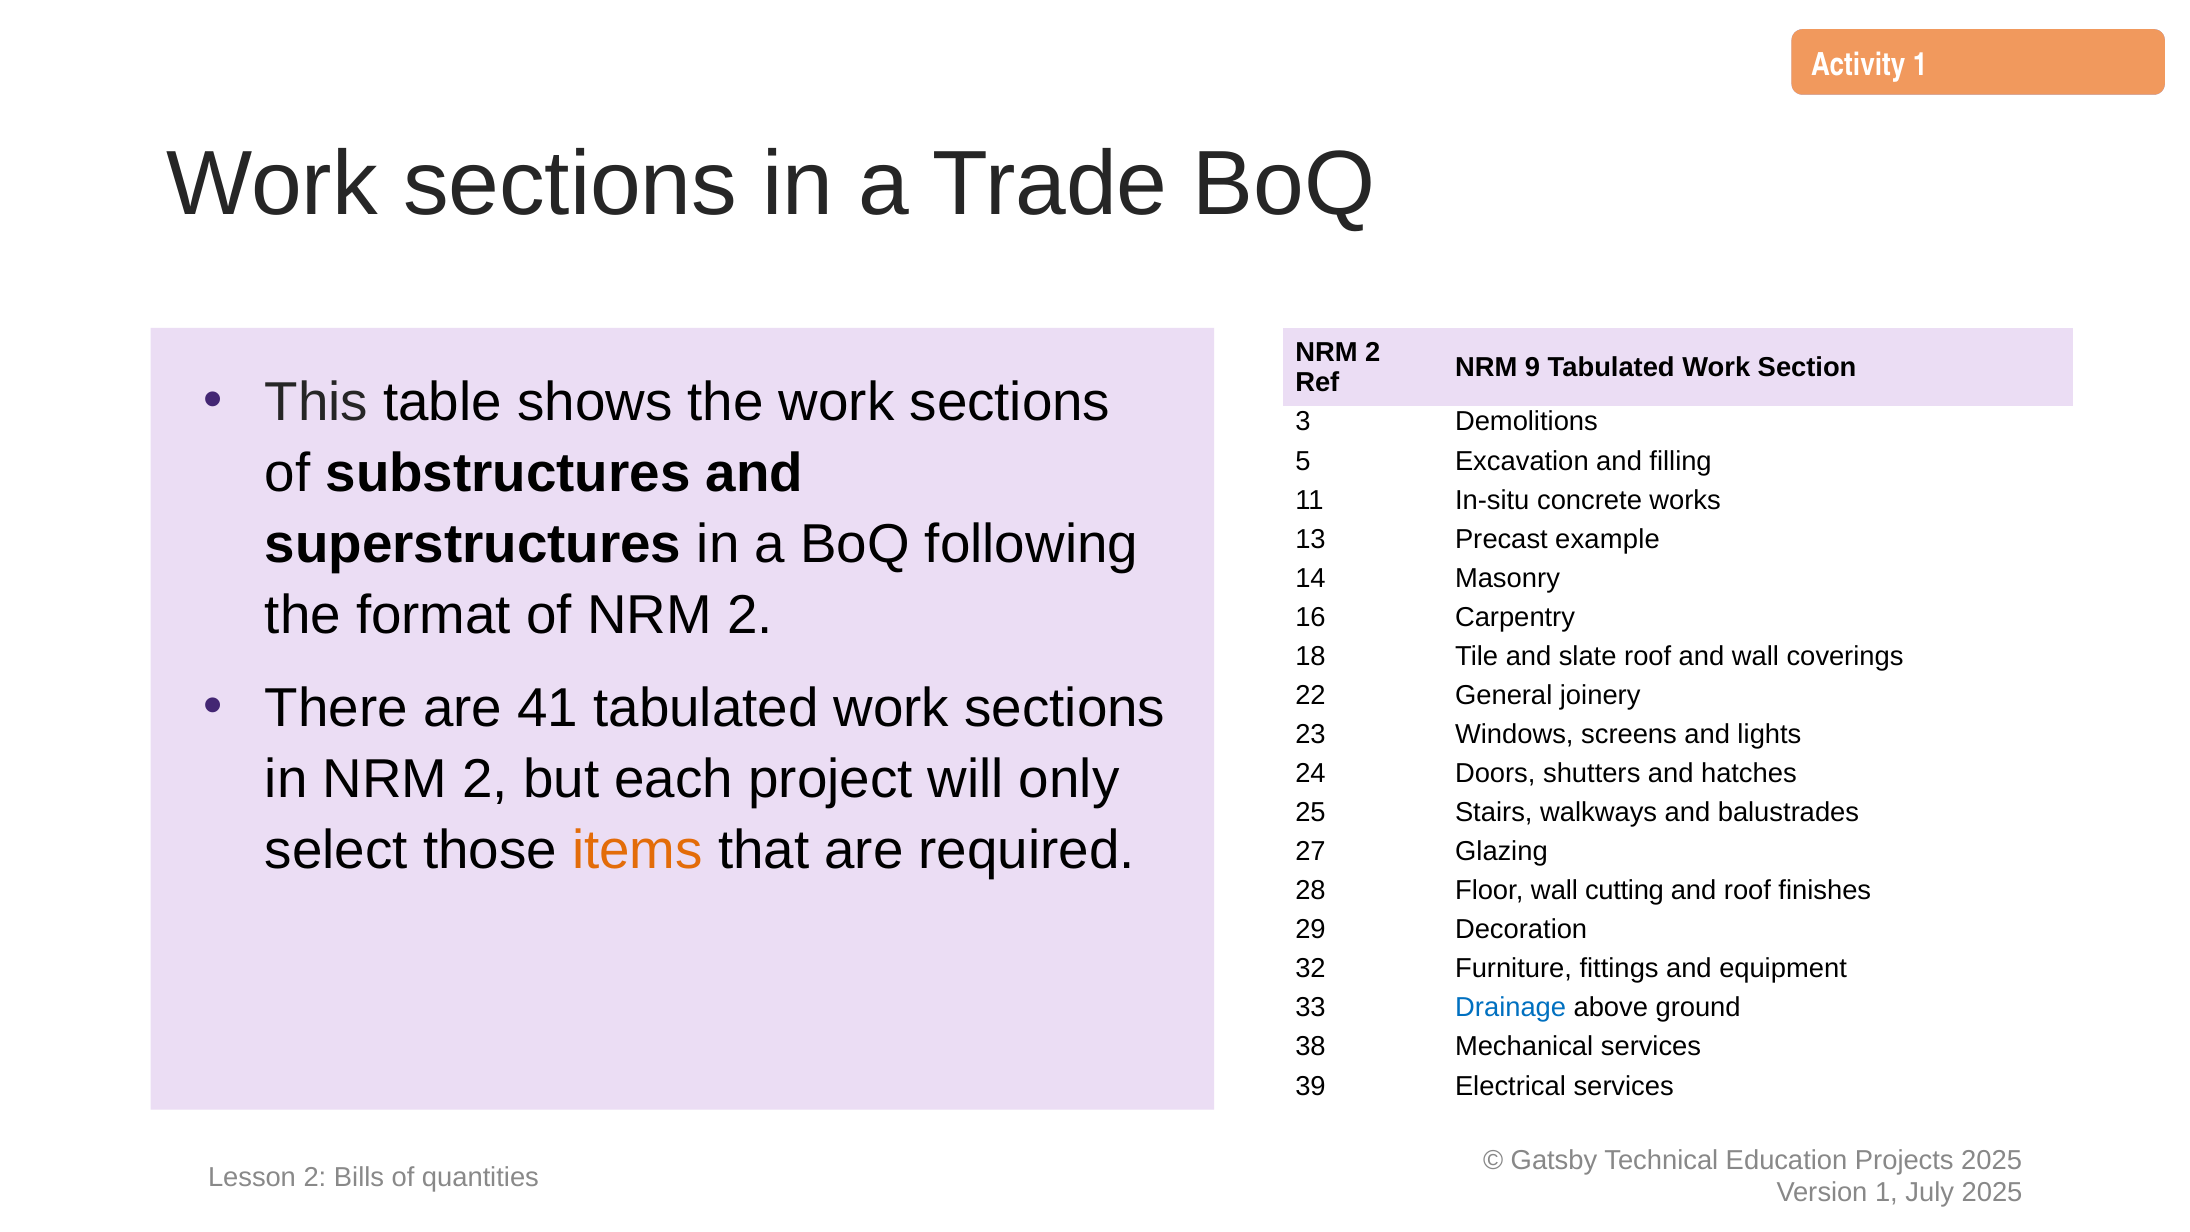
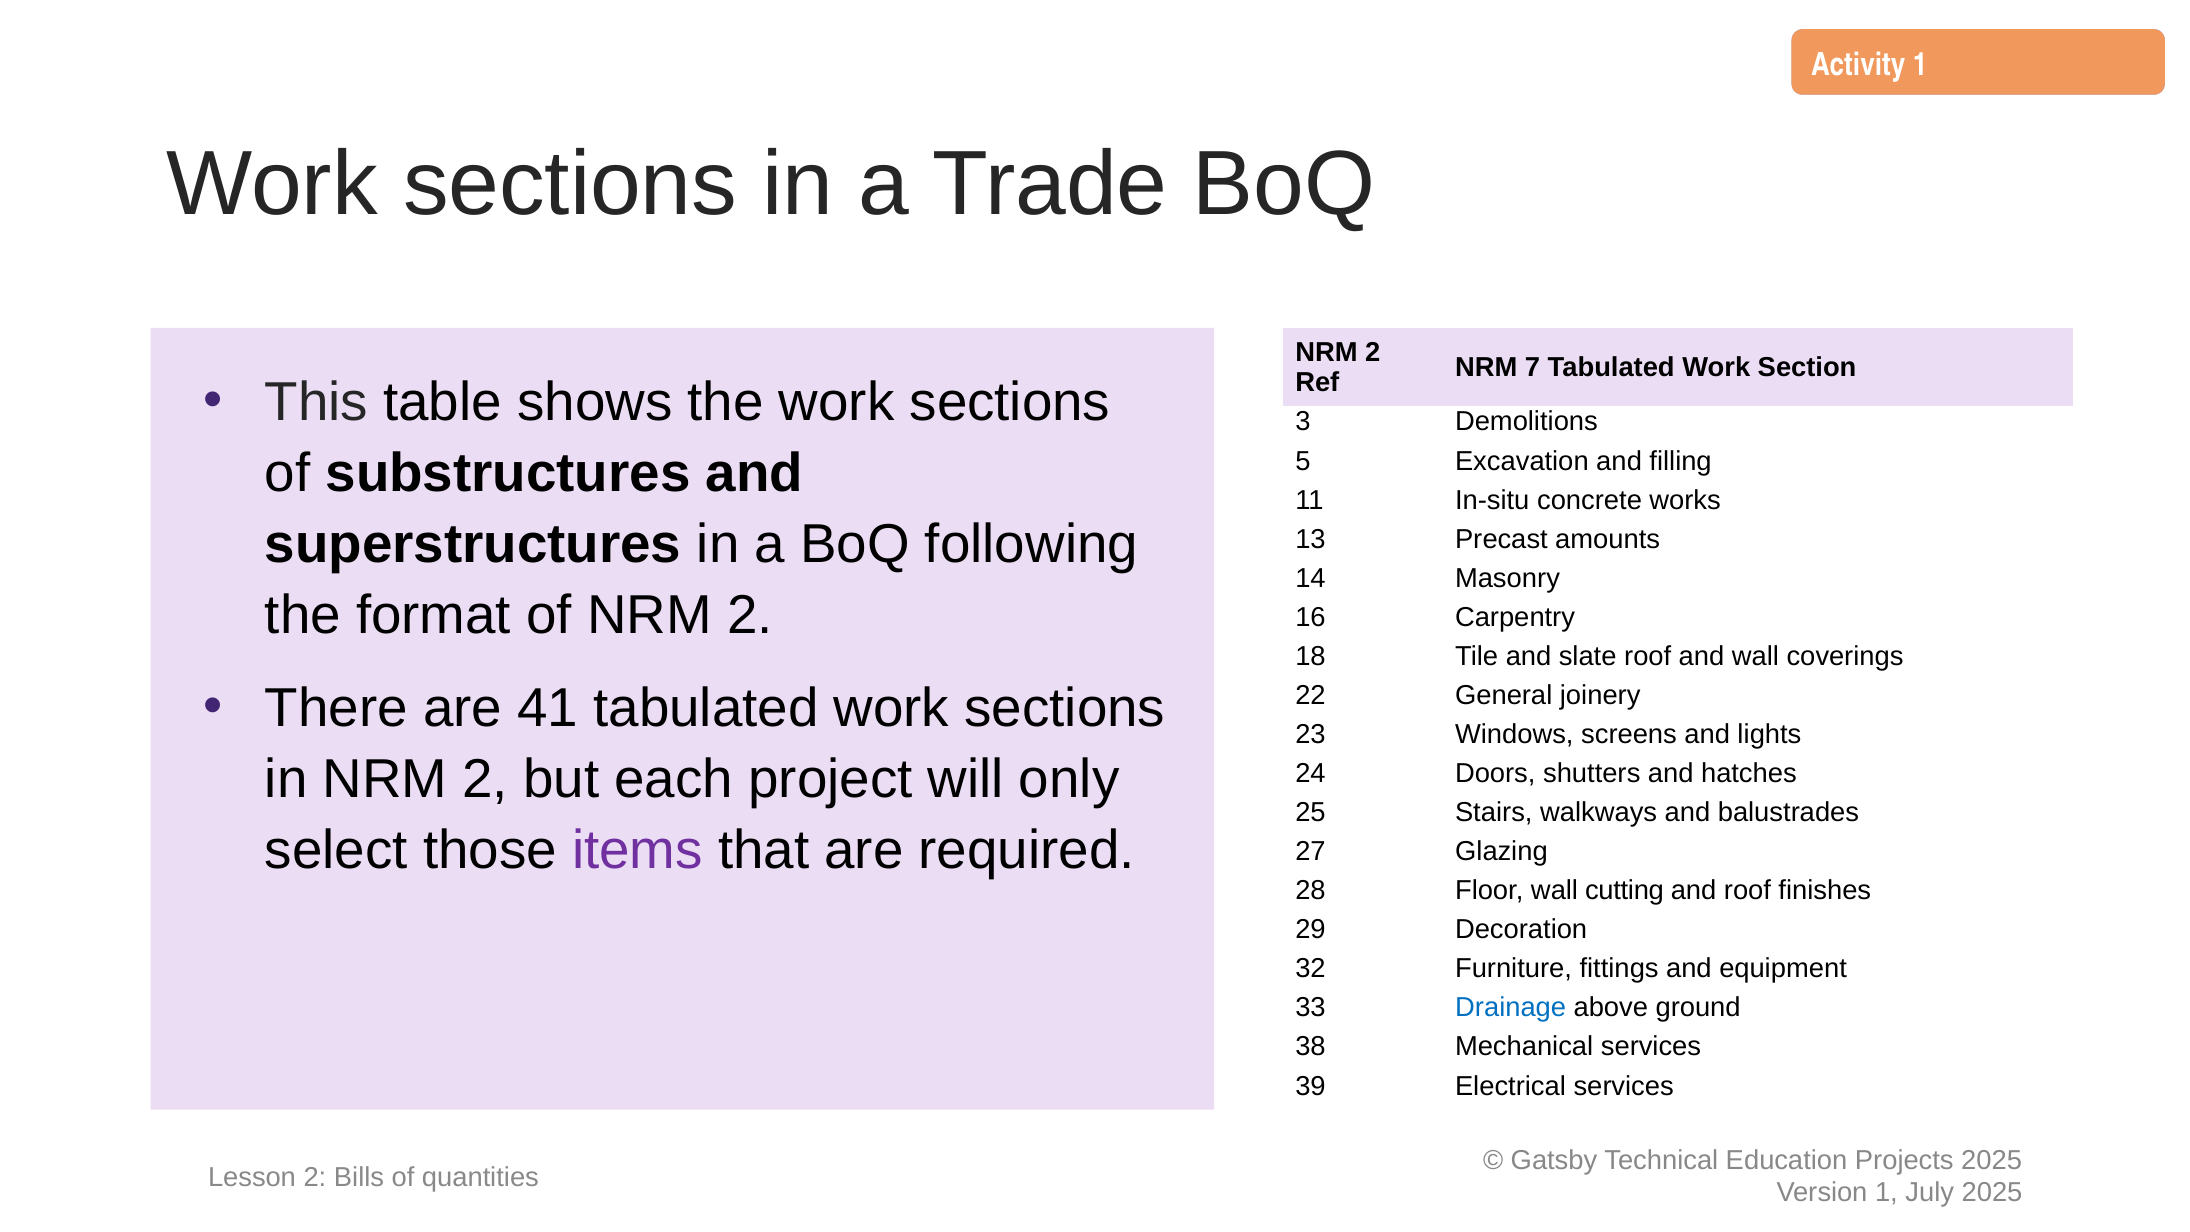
9: 9 -> 7 (1533, 368)
example: example -> amounts (1608, 539)
items colour: orange -> purple (637, 851)
